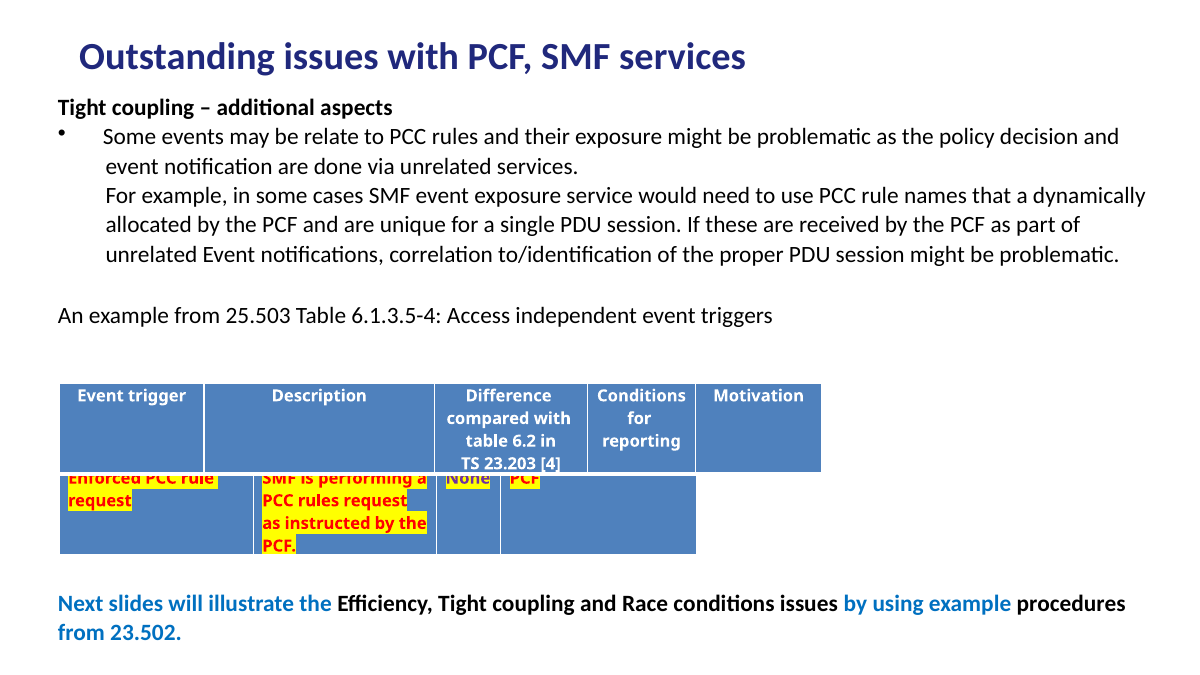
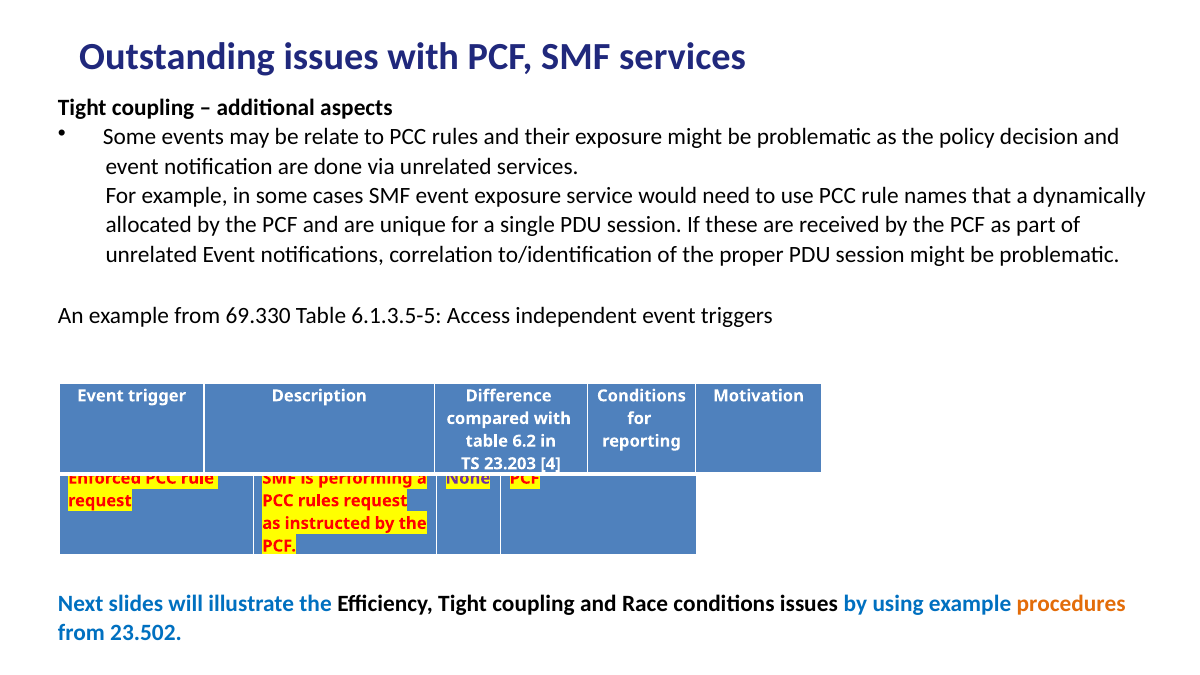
25.503: 25.503 -> 69.330 (258, 316)
6.1.3.5-4: 6.1.3.5-4 -> 6.1.3.5-5 (396, 316)
procedures colour: black -> orange (1071, 603)
